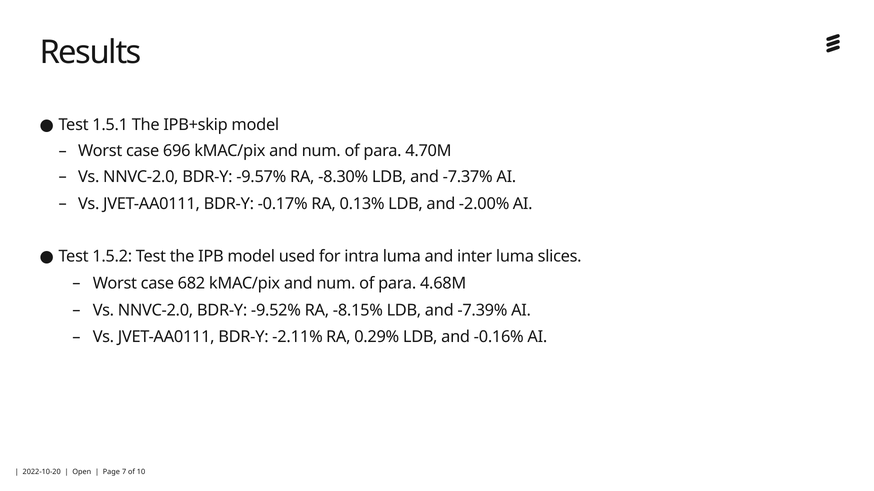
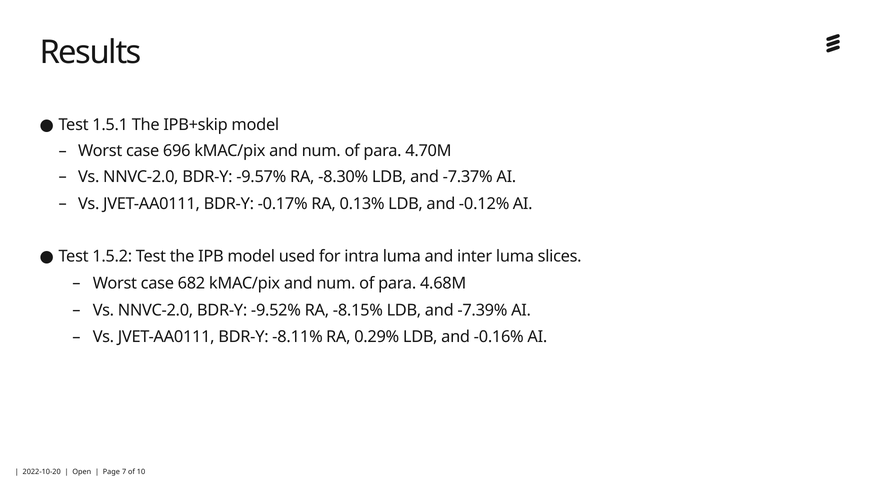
-2.00%: -2.00% -> -0.12% (484, 204)
-2.11%: -2.11% -> -8.11% (297, 337)
